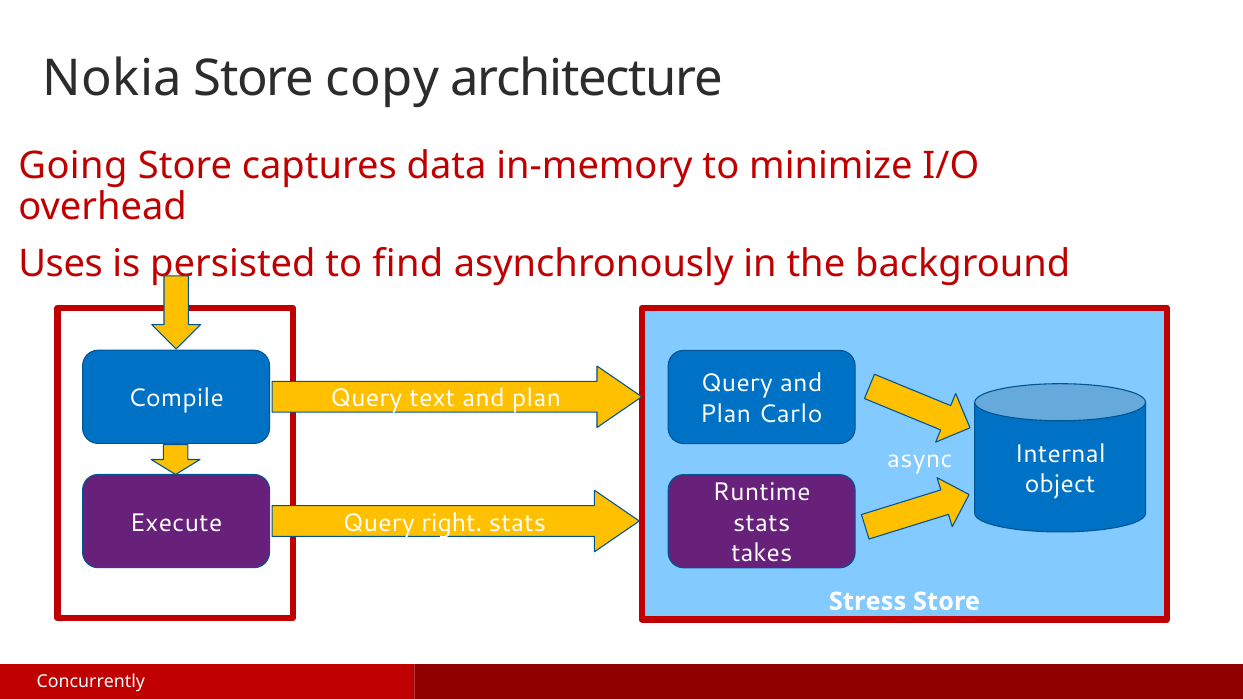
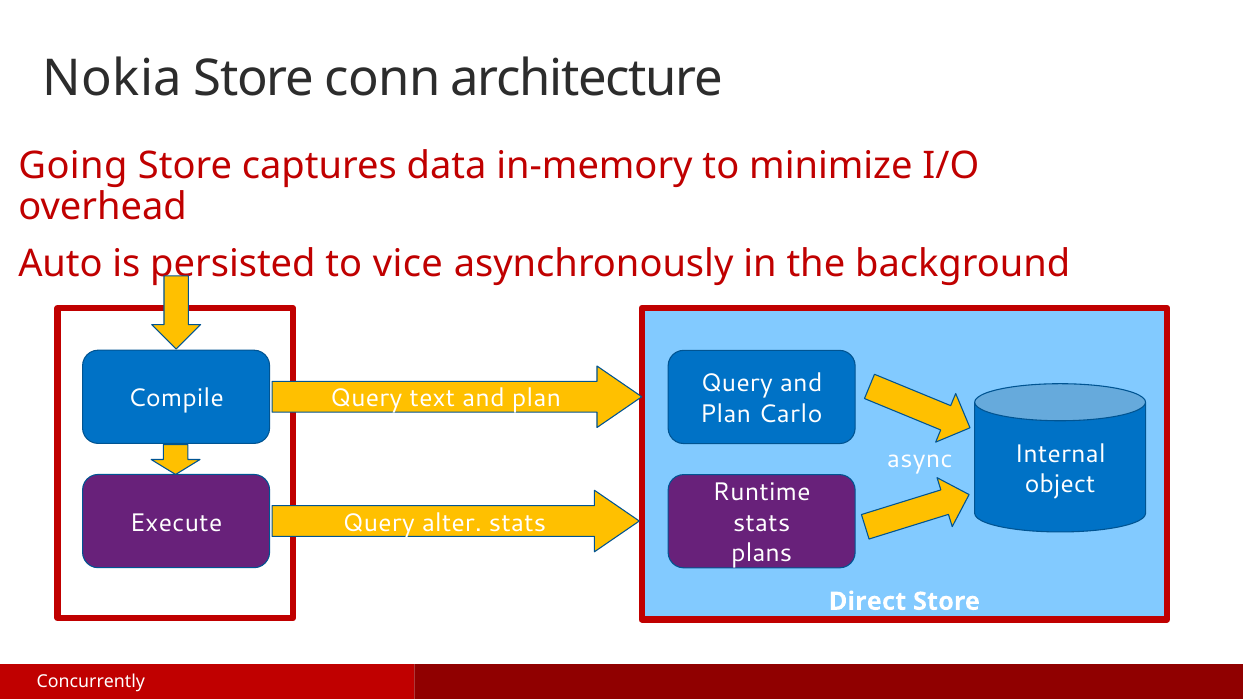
copy: copy -> conn (383, 79)
Uses: Uses -> Auto (60, 264)
find: find -> vice (408, 264)
right: right -> alter (452, 523)
takes: takes -> plans (762, 553)
Stress: Stress -> Direct (868, 601)
